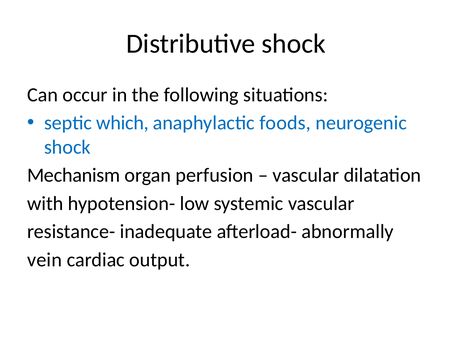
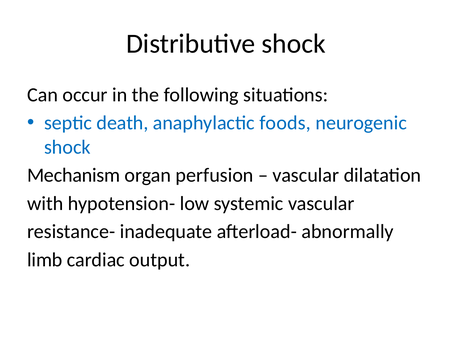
which: which -> death (123, 123)
vein: vein -> limb (45, 260)
